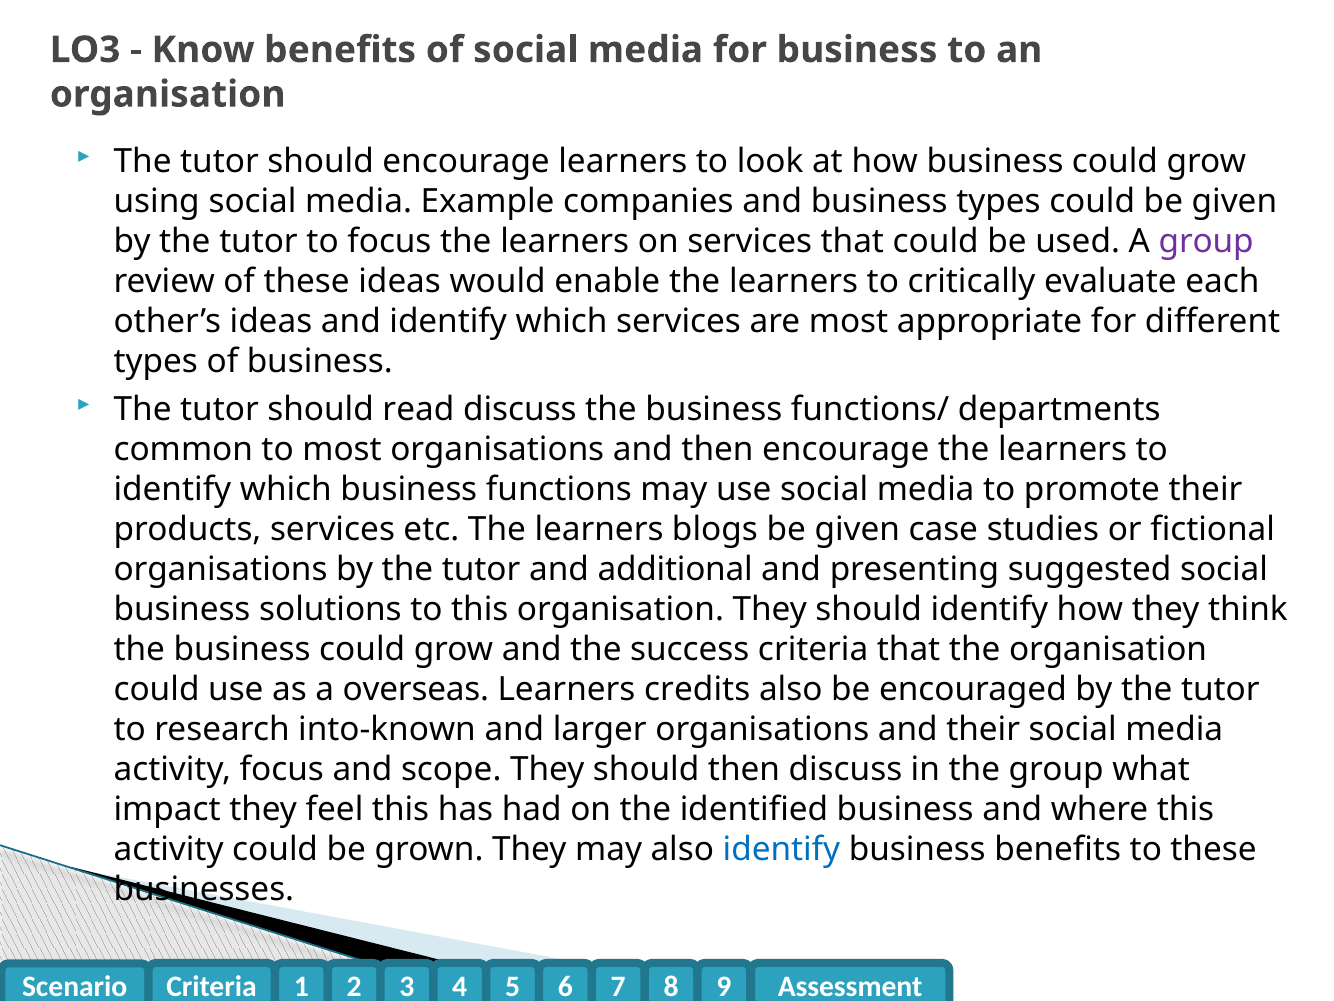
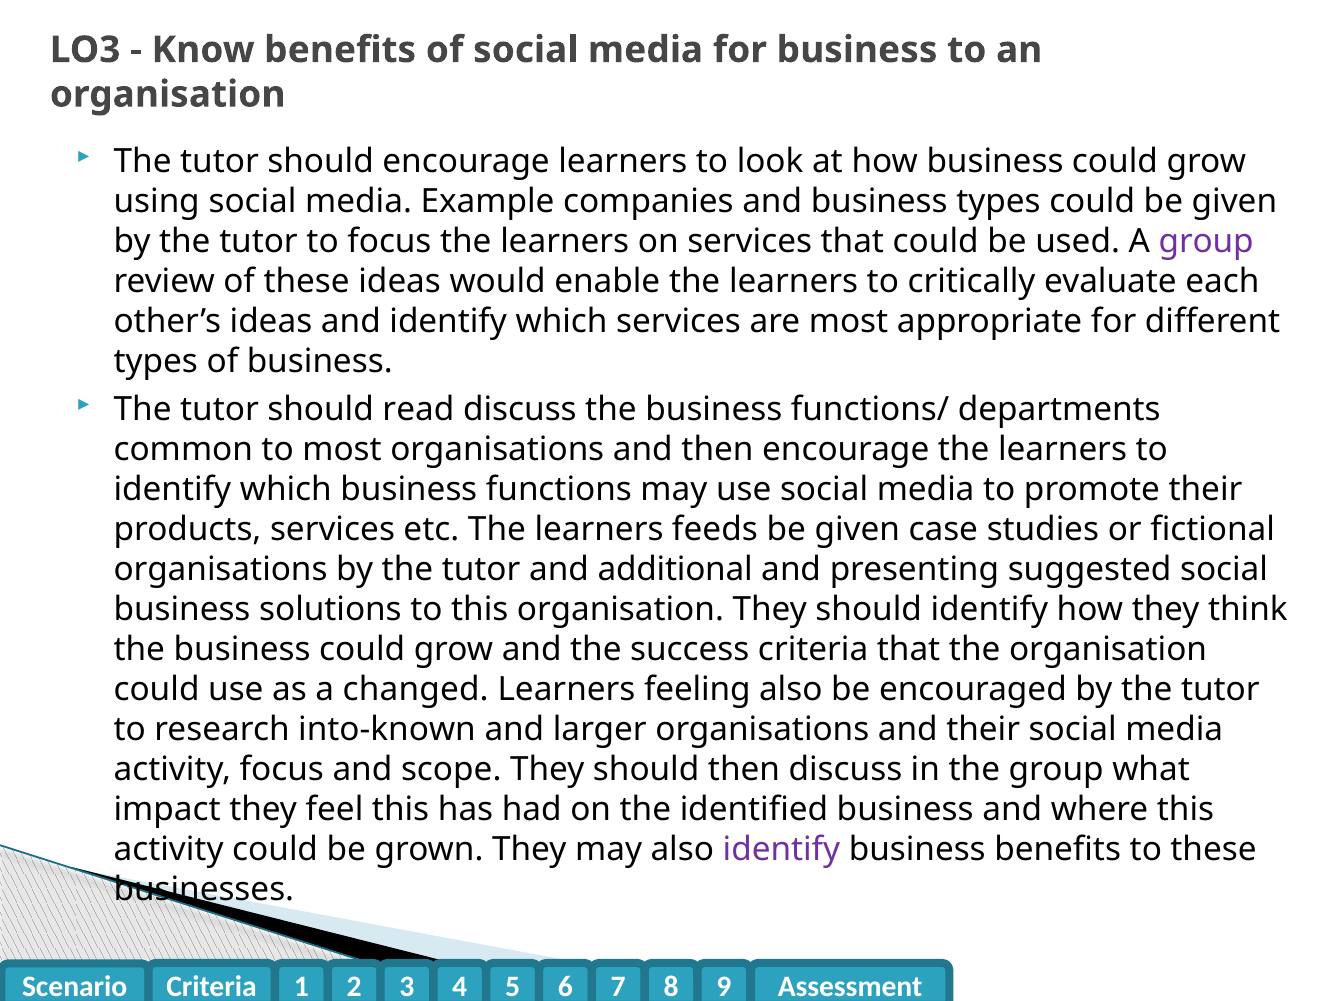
blogs: blogs -> feeds (715, 529)
overseas: overseas -> changed (416, 689)
credits: credits -> feeling (697, 689)
identify colour: blue -> purple (781, 849)
